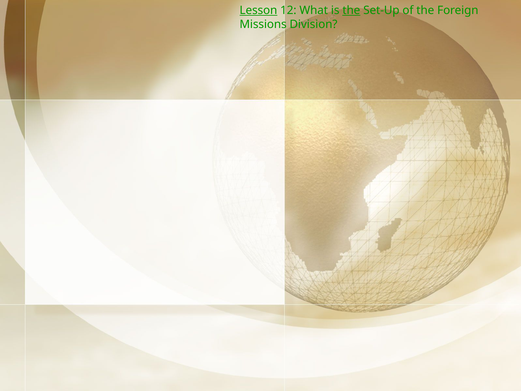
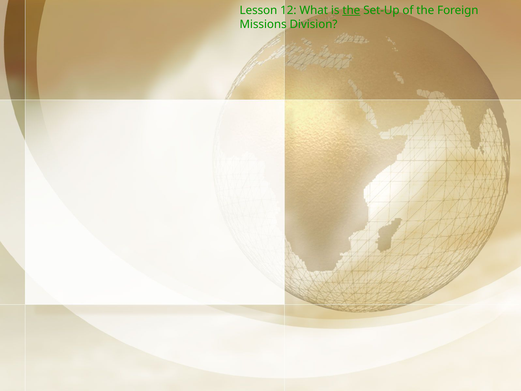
Lesson underline: present -> none (258, 10)
